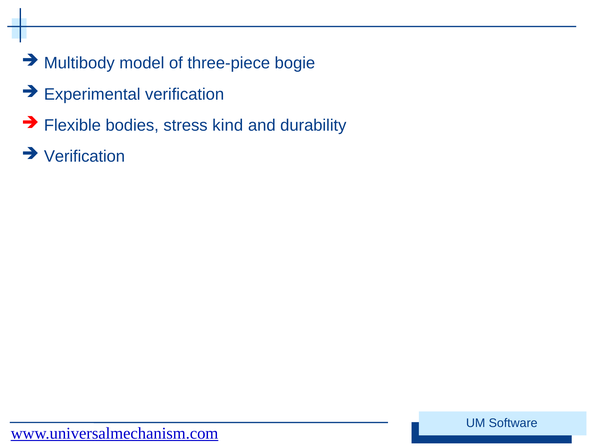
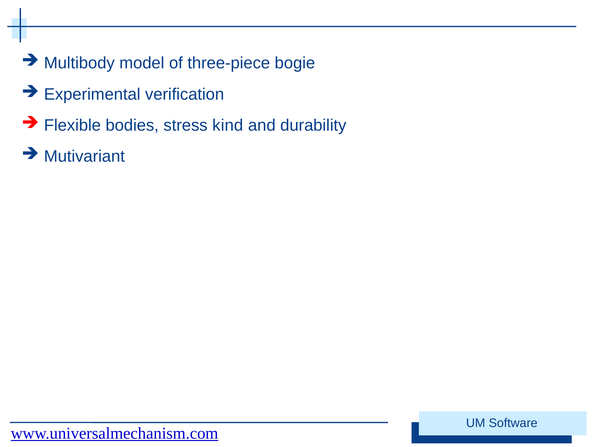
Verification: Verification -> Mutivariant (84, 156)
